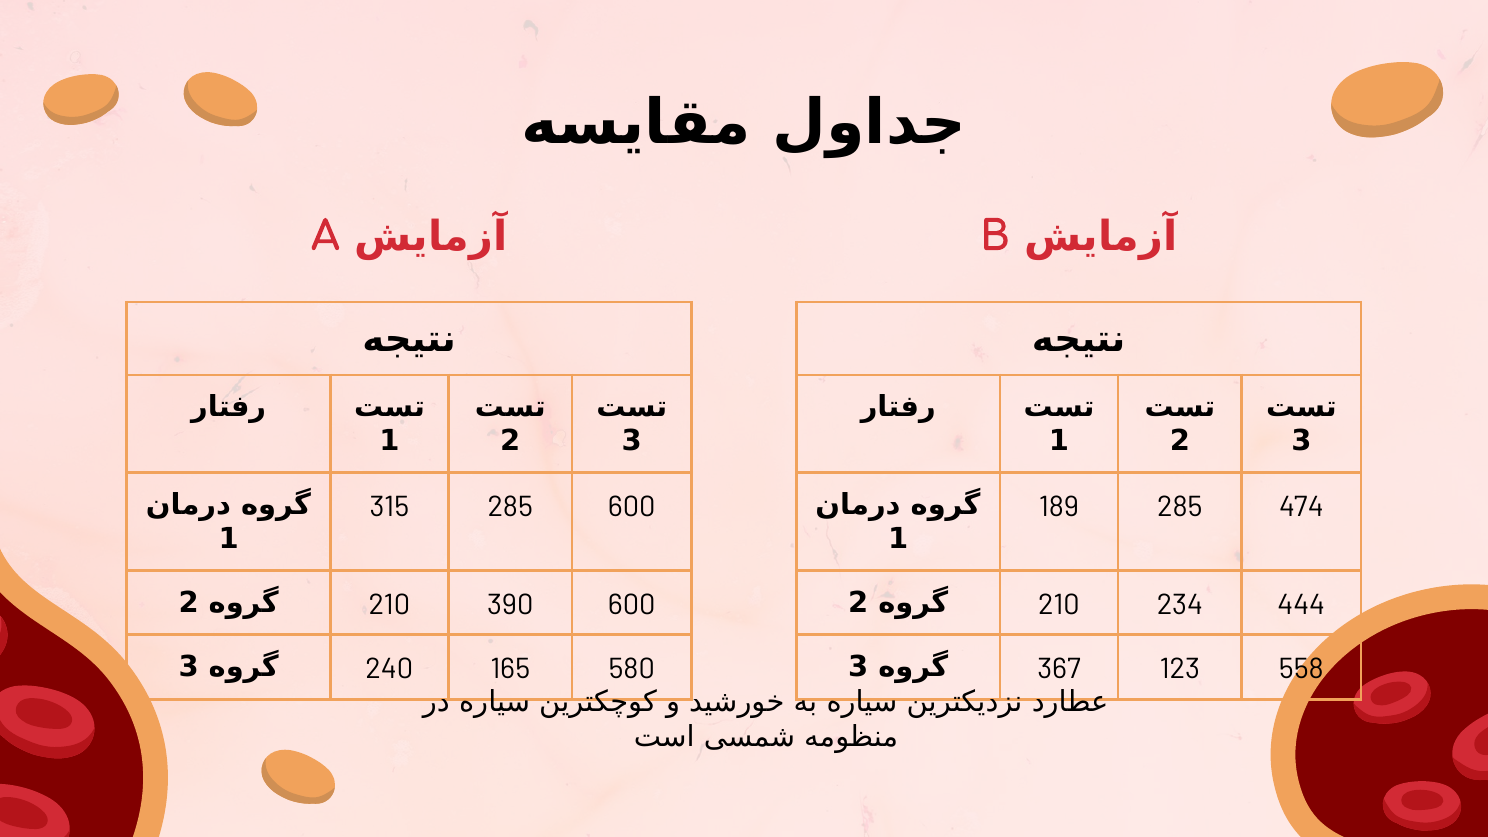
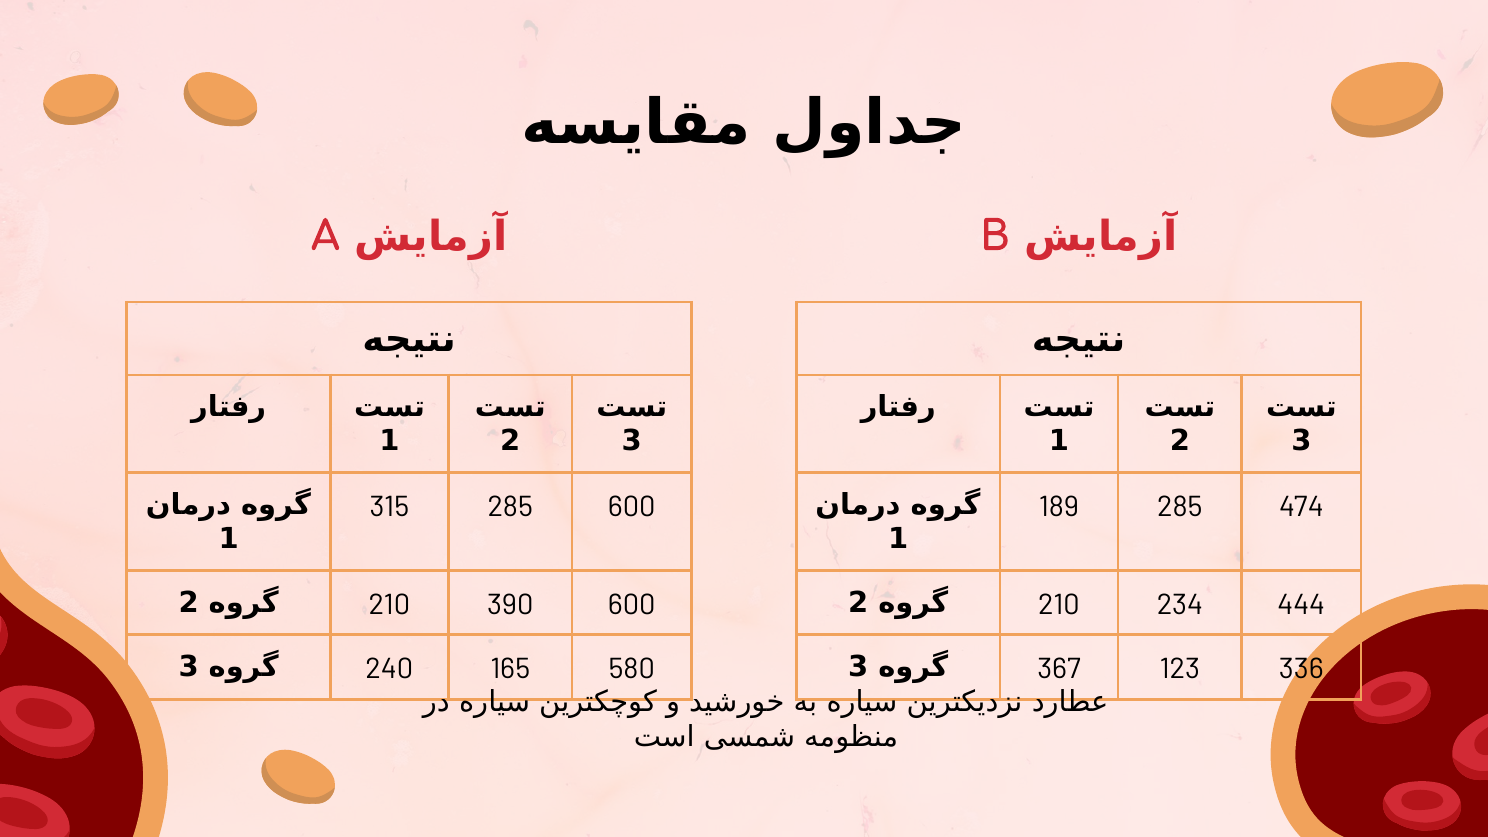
558: 558 -> 336 (1301, 669)
